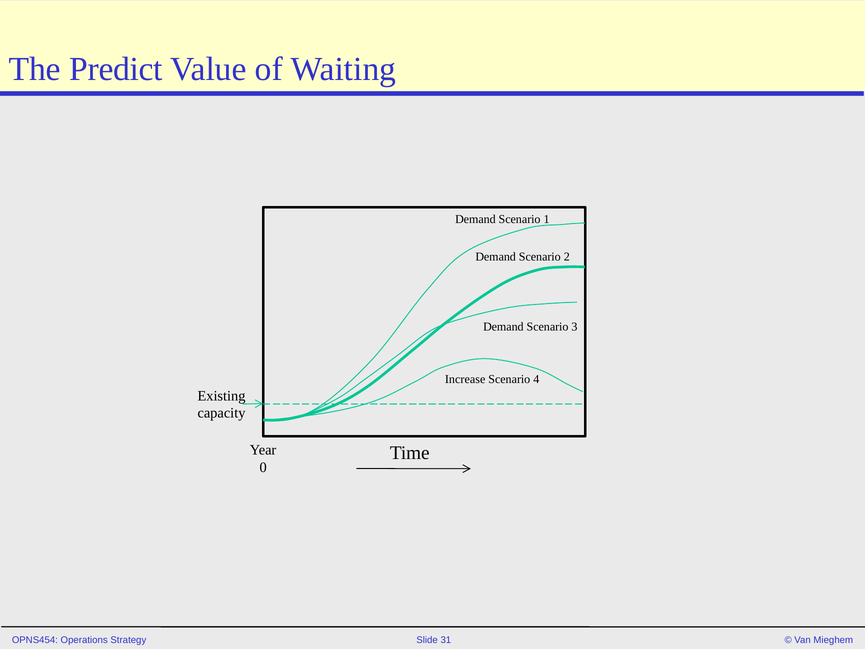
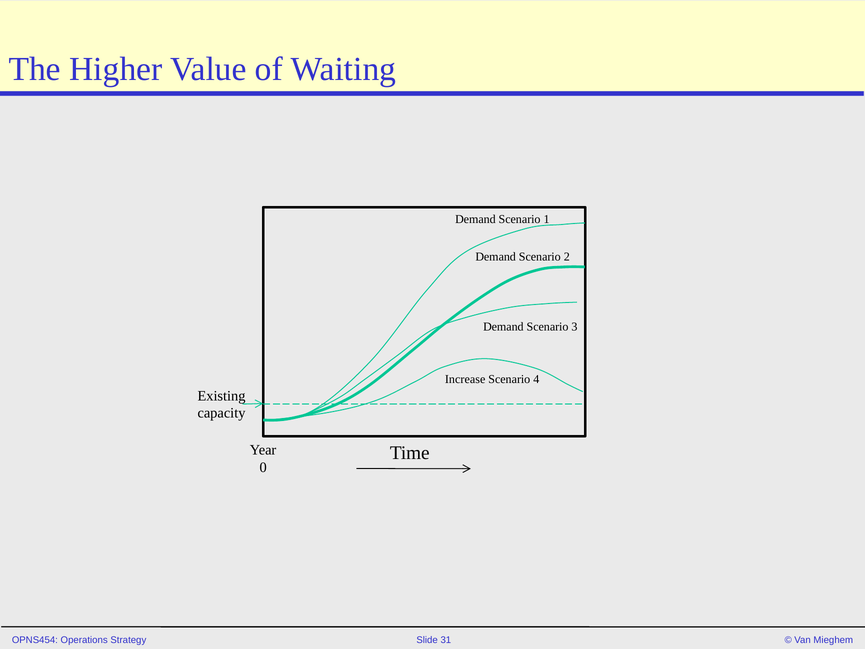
Predict: Predict -> Higher (116, 69)
